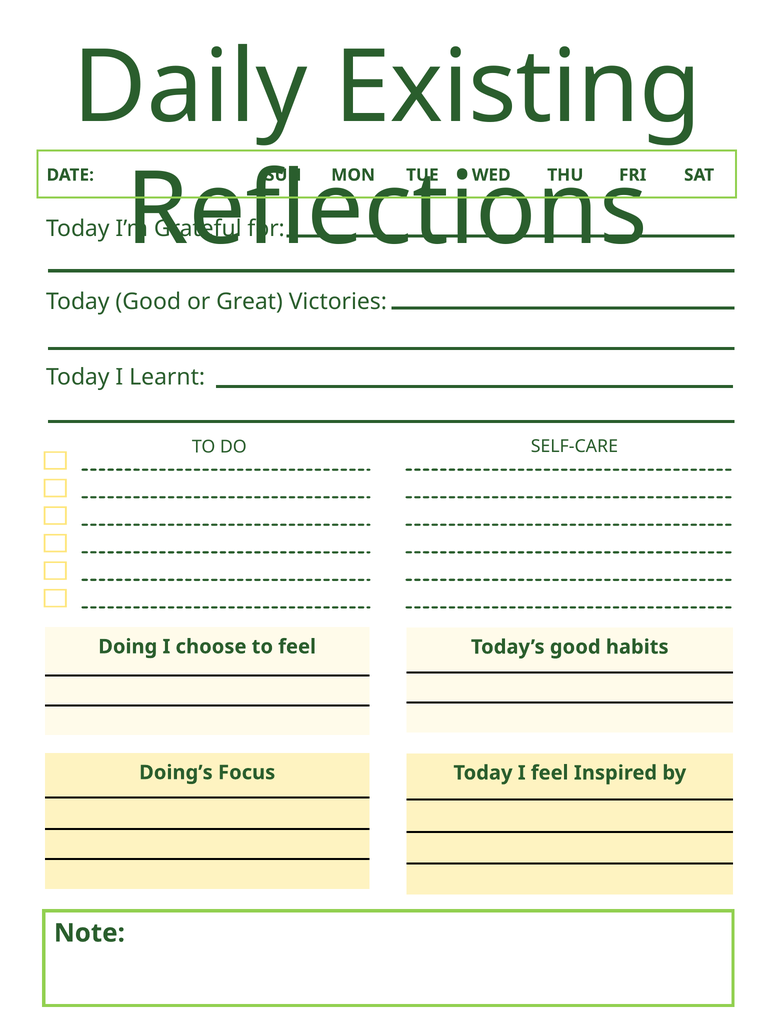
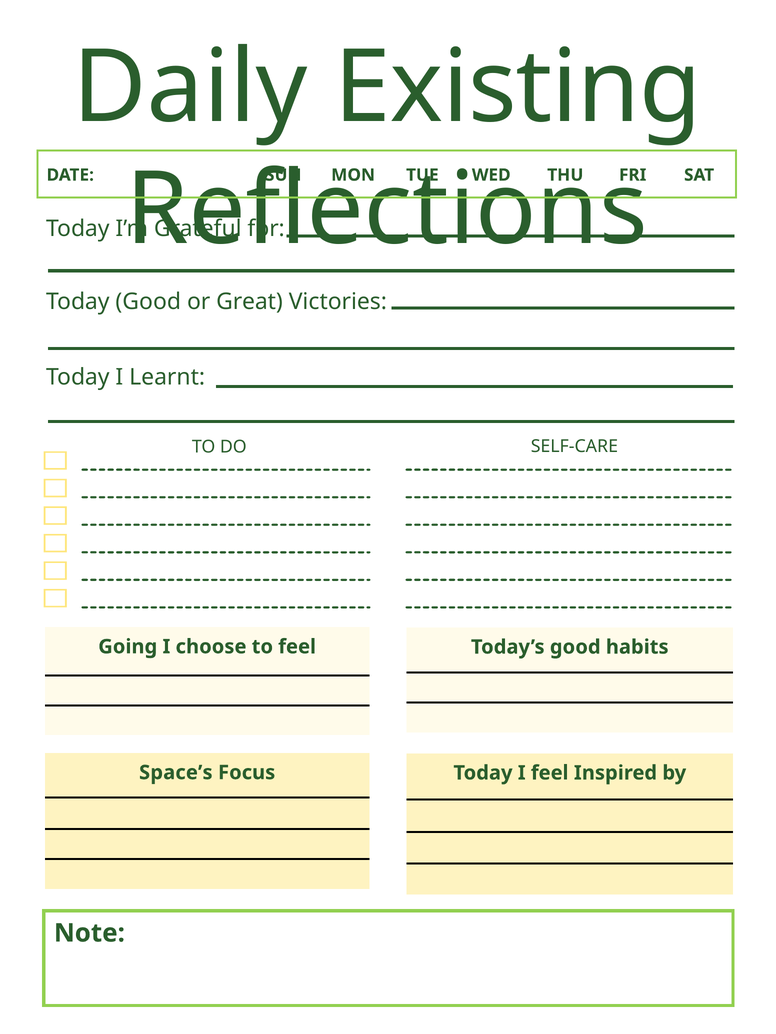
Doing: Doing -> Going (128, 647)
Doing’s: Doing’s -> Space’s (176, 773)
